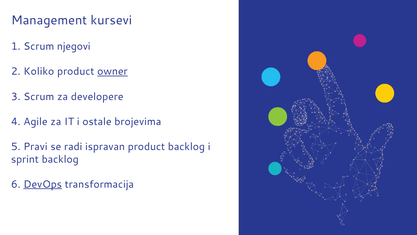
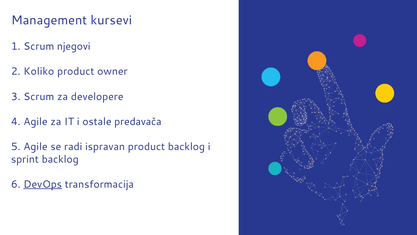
owner underline: present -> none (112, 71)
brojevima: brojevima -> predavača (138, 121)
5 Pravi: Pravi -> Agile (35, 146)
